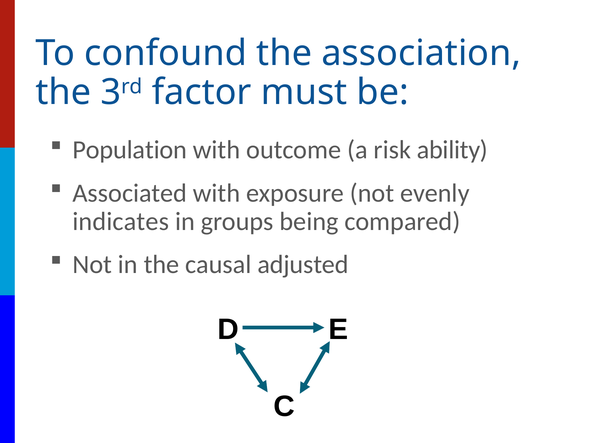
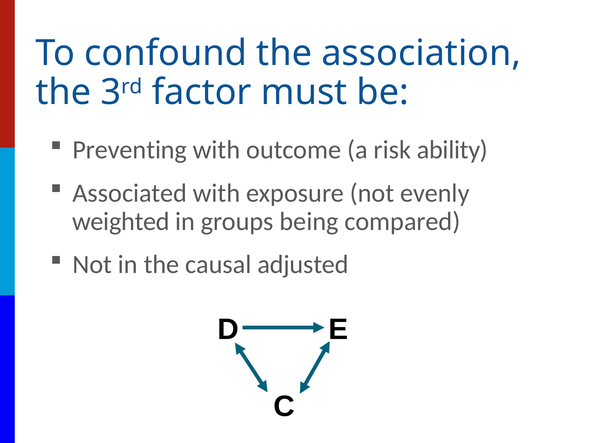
Population: Population -> Preventing (130, 150)
indicates: indicates -> weighted (121, 222)
